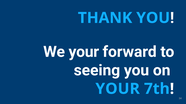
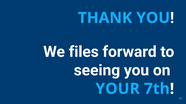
We your: your -> files (84, 52)
